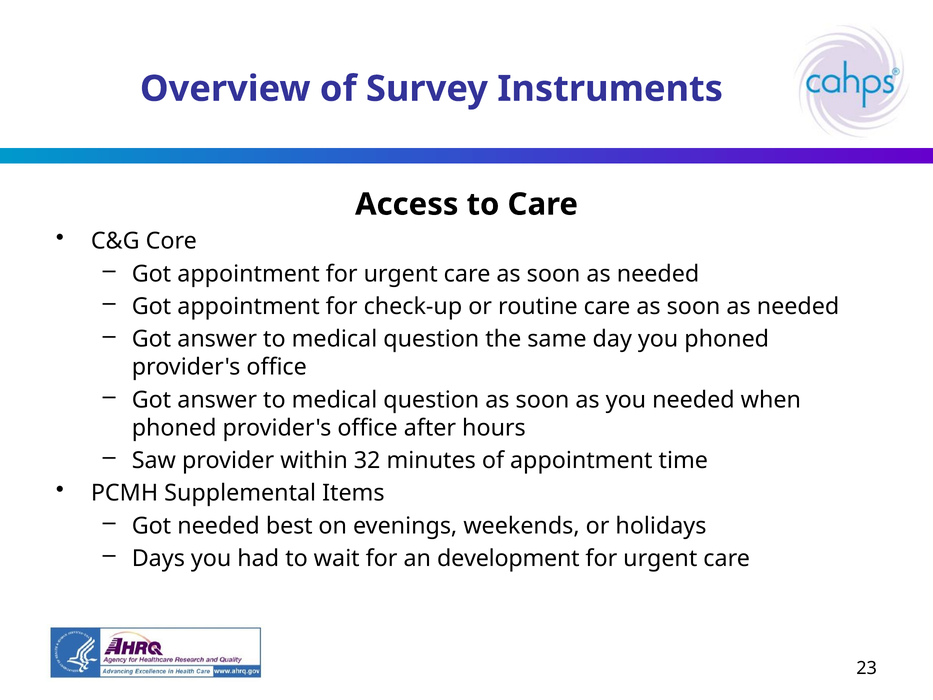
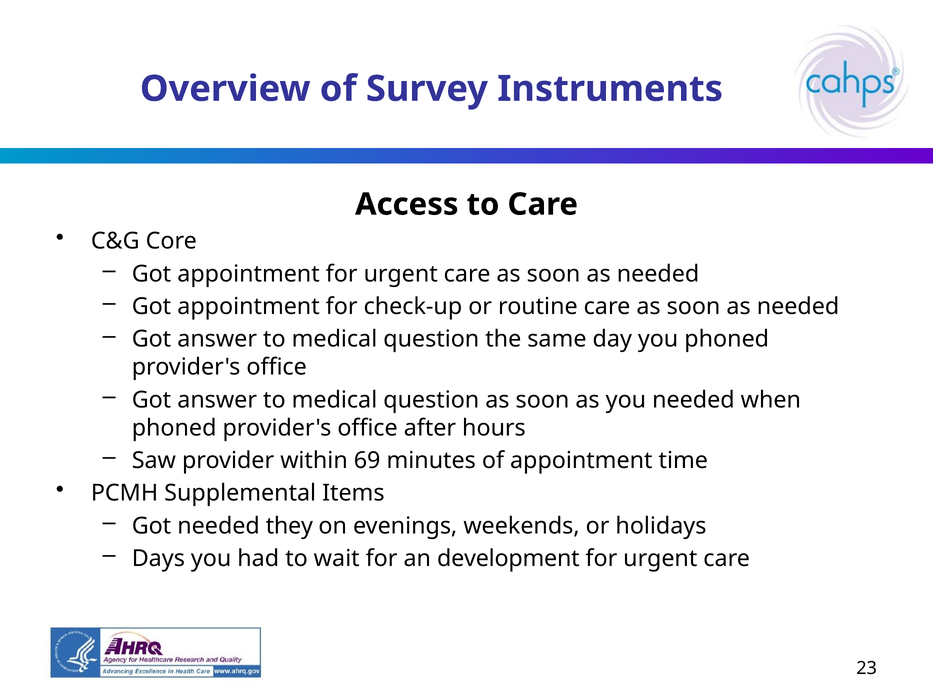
32: 32 -> 69 (367, 460)
best: best -> they (289, 526)
